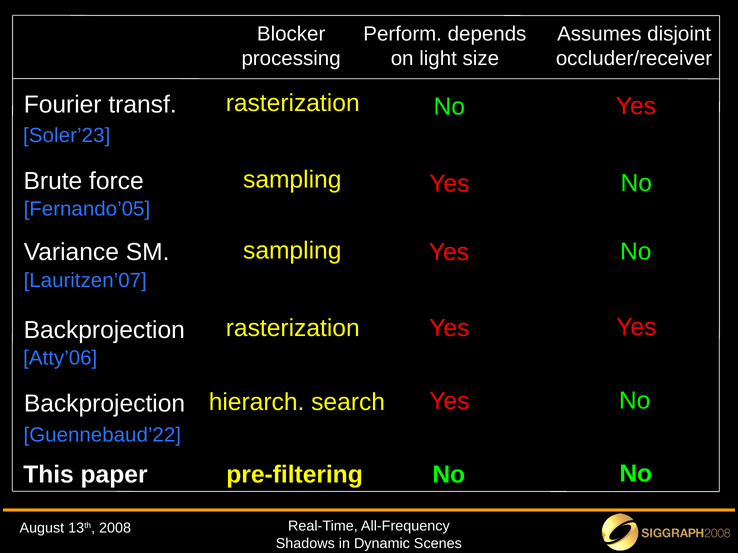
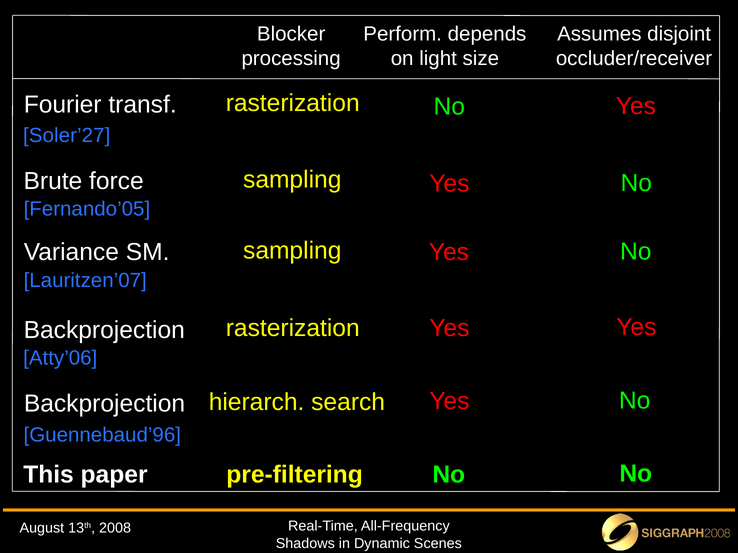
Soler’23: Soler’23 -> Soler’27 (67, 136)
Guennebaud’22: Guennebaud’22 -> Guennebaud’96 (102, 436)
